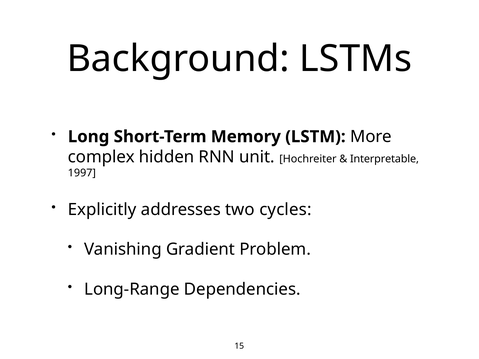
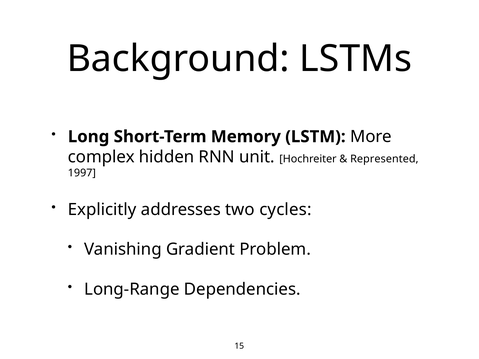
Interpretable: Interpretable -> Represented (384, 159)
